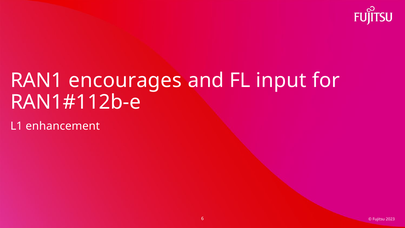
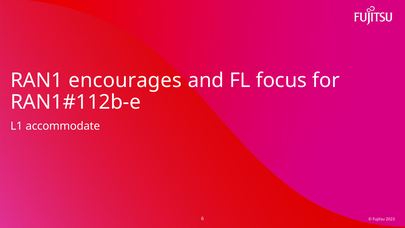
input: input -> focus (281, 80)
enhancement: enhancement -> accommodate (63, 126)
